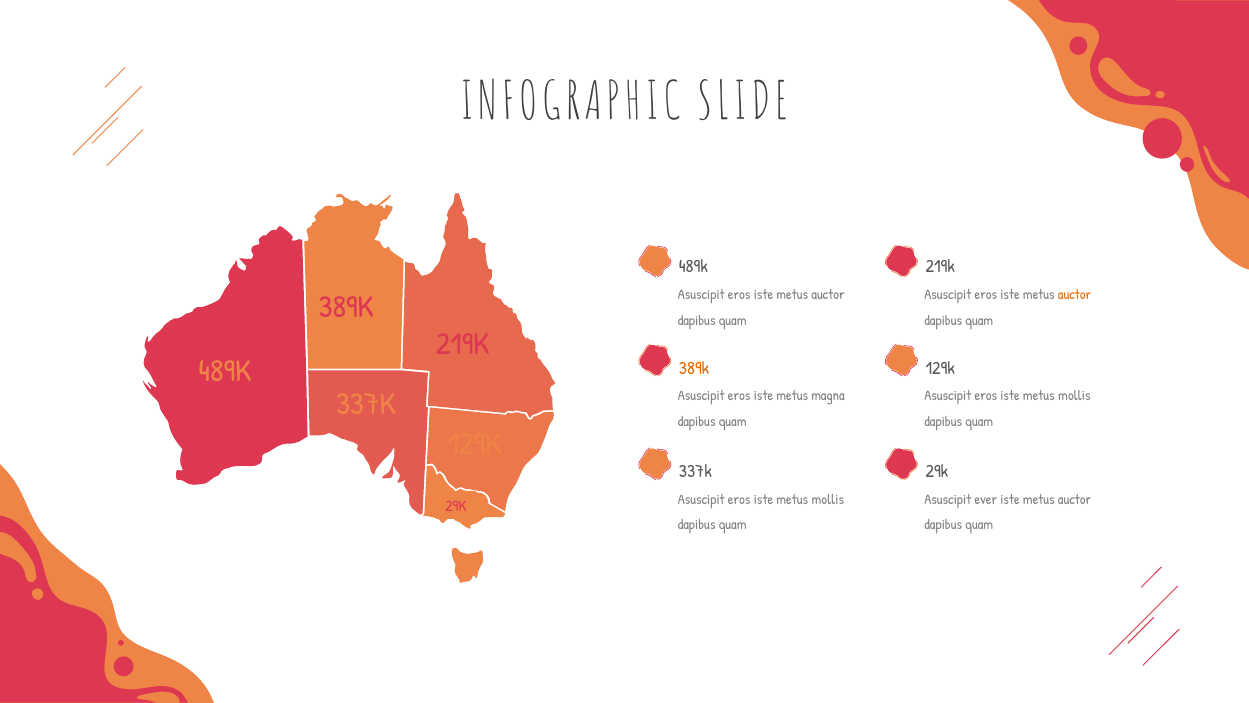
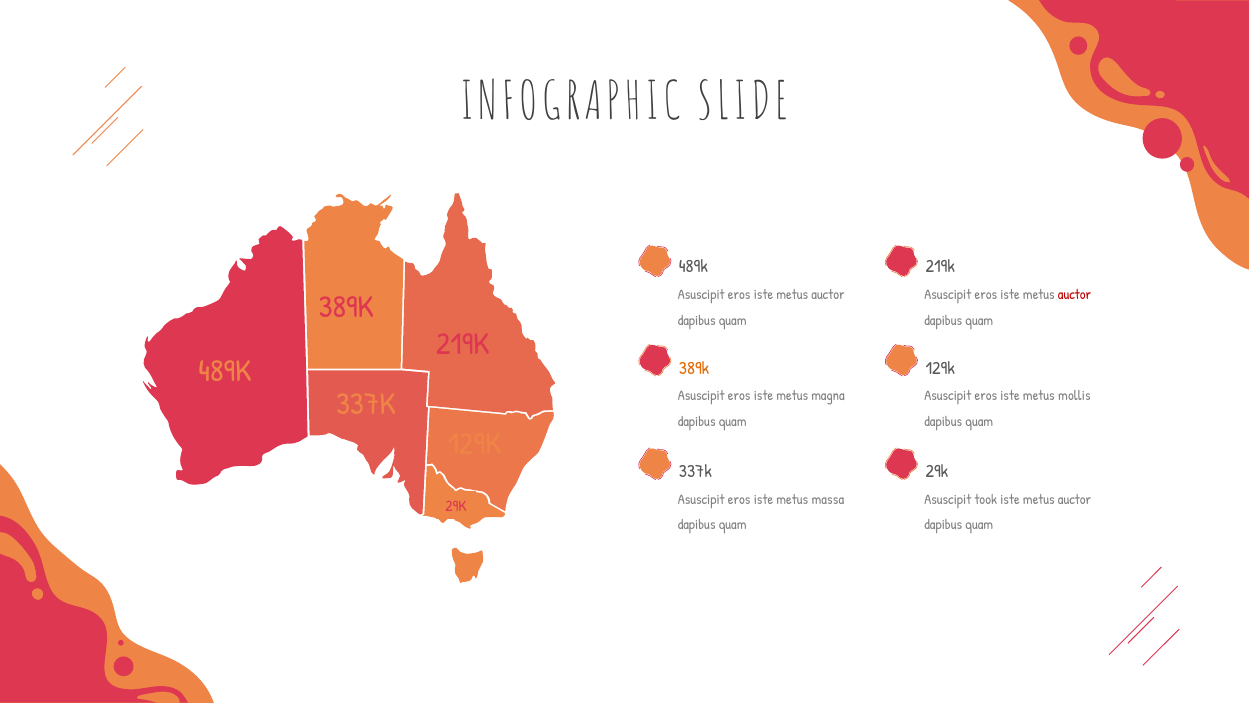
auctor colour: orange -> red (1075, 294)
mollis: mollis -> massa (828, 499)
ever: ever -> took (986, 499)
